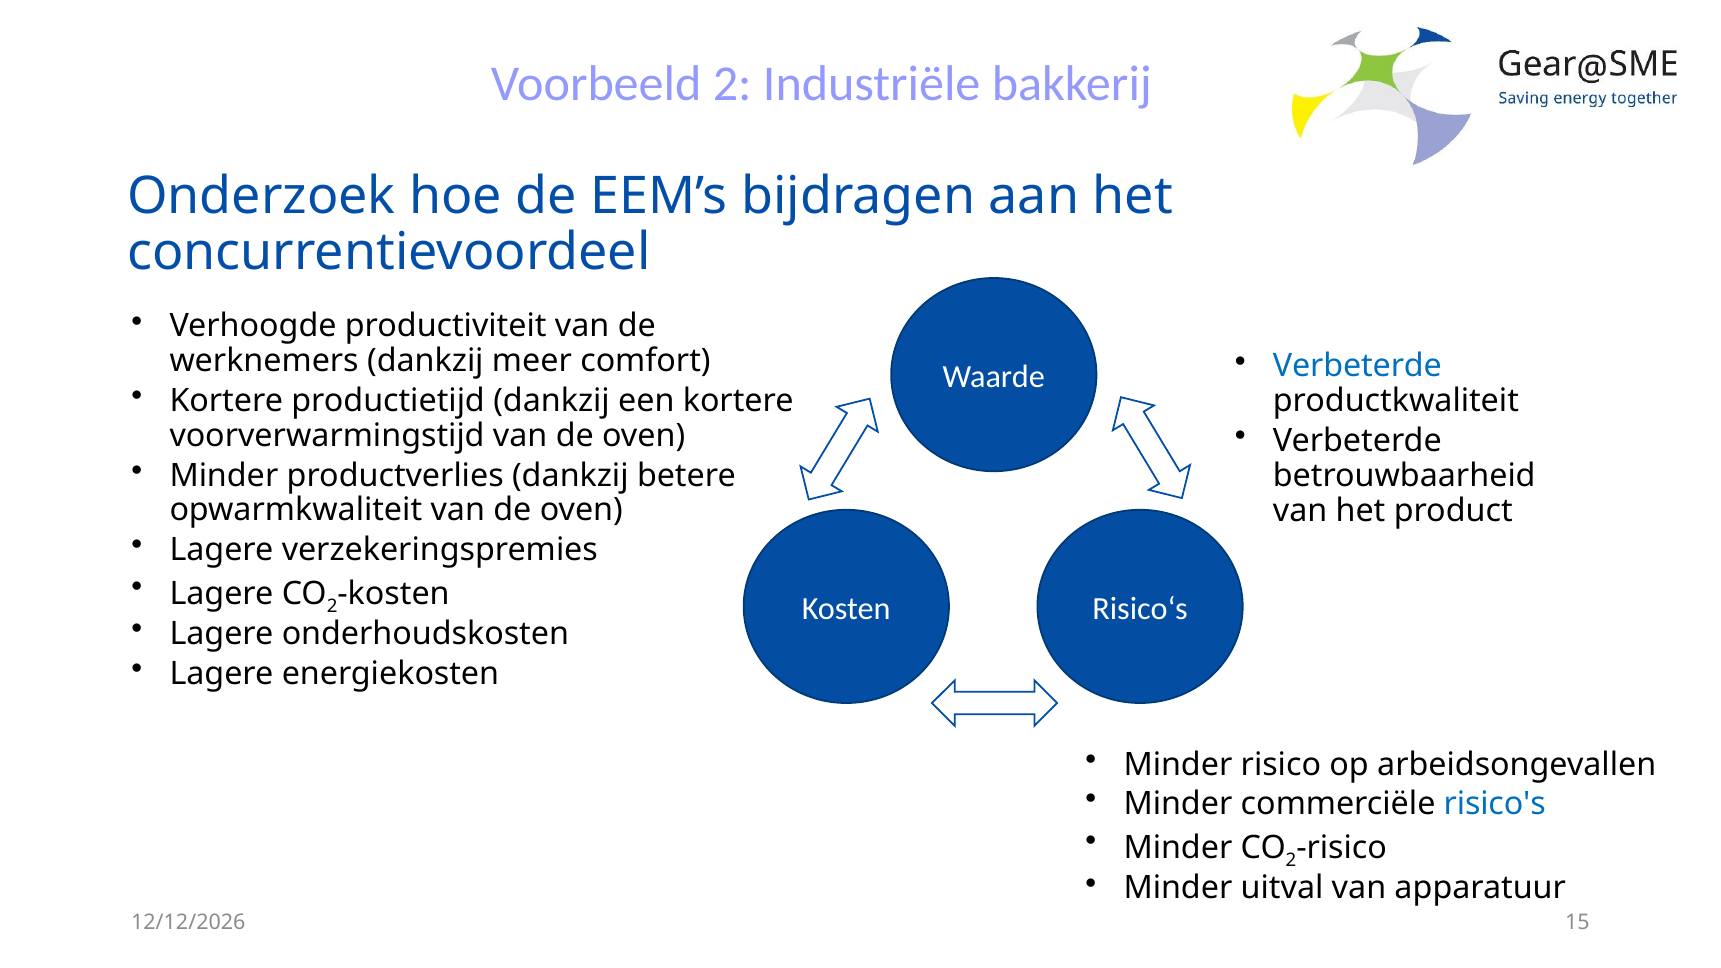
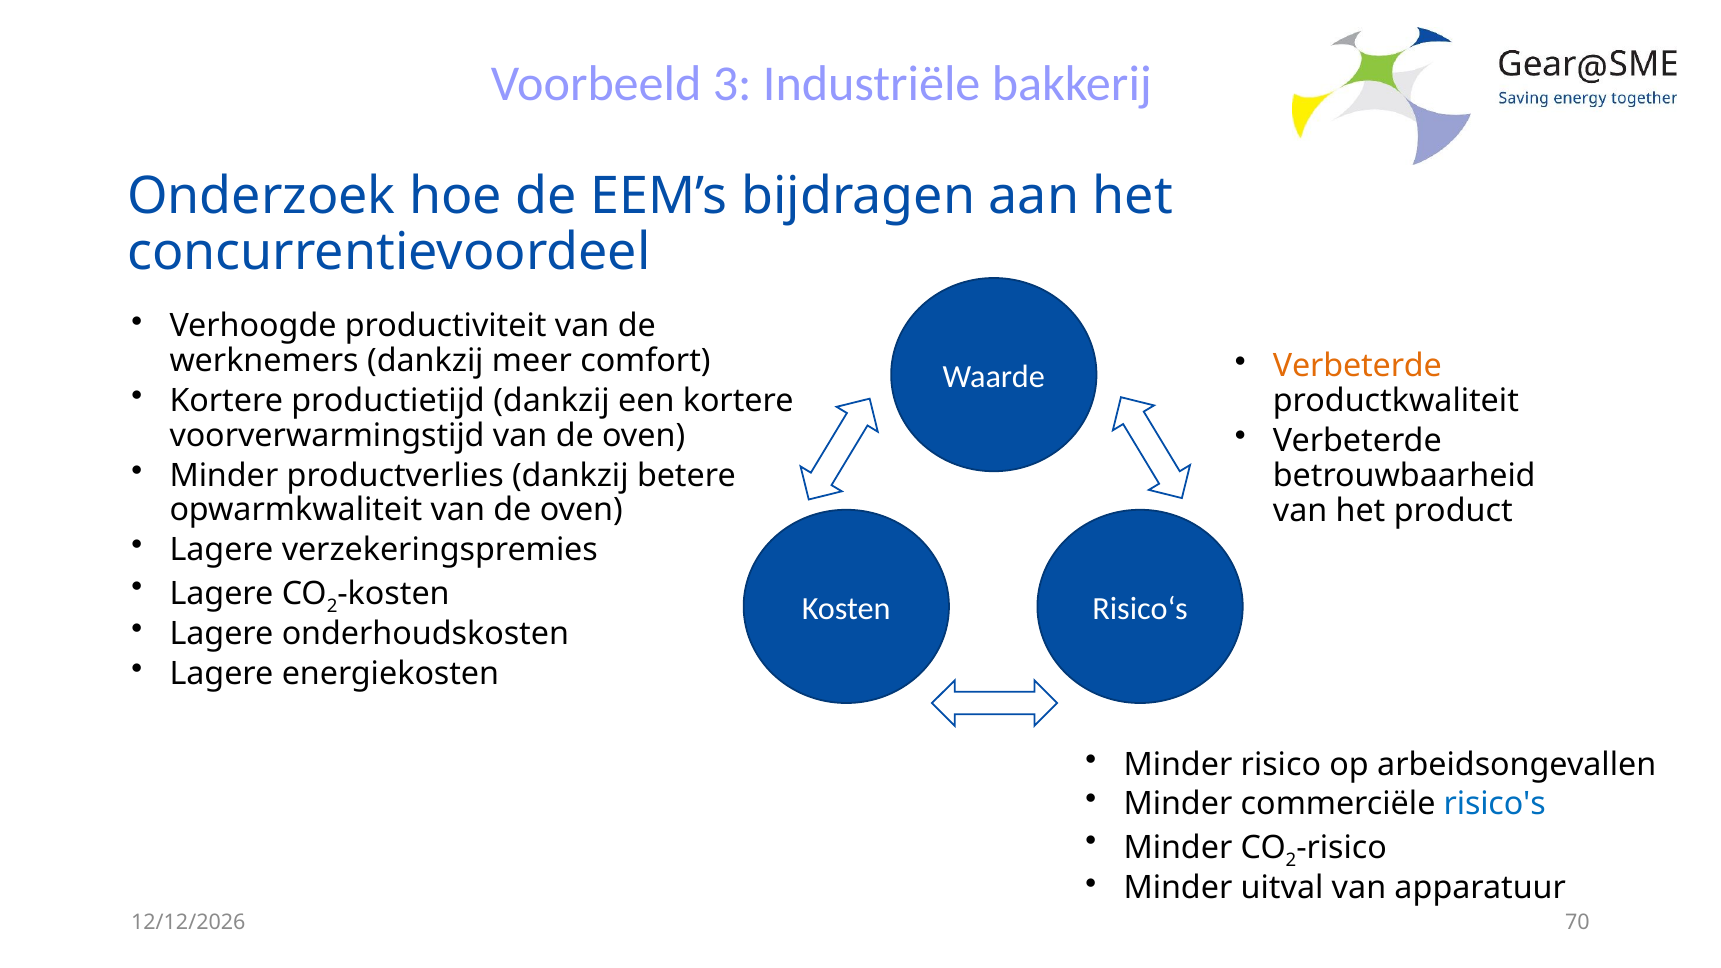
Voorbeeld 2: 2 -> 3 (732, 84)
Verbeterde colour: blue -> orange (1357, 366)
15: 15 -> 70 (1577, 923)
